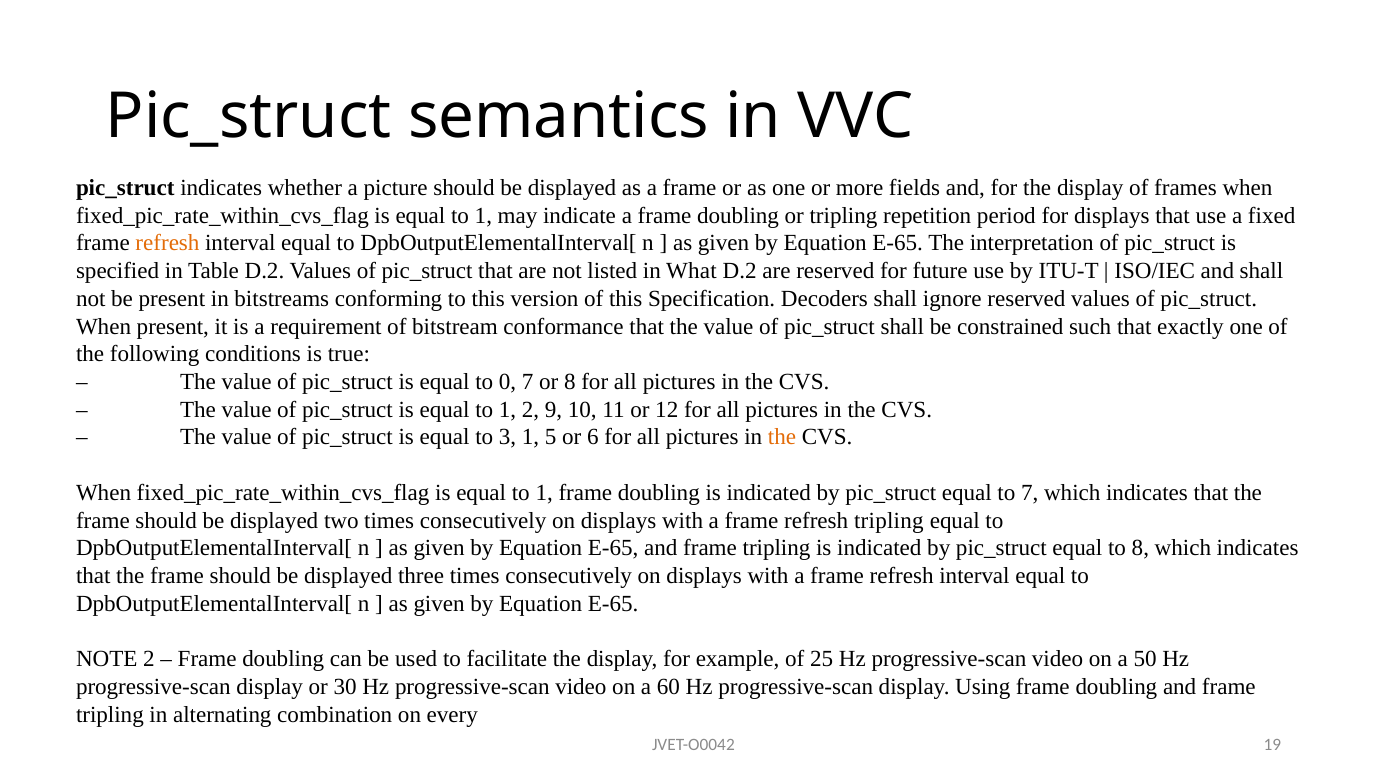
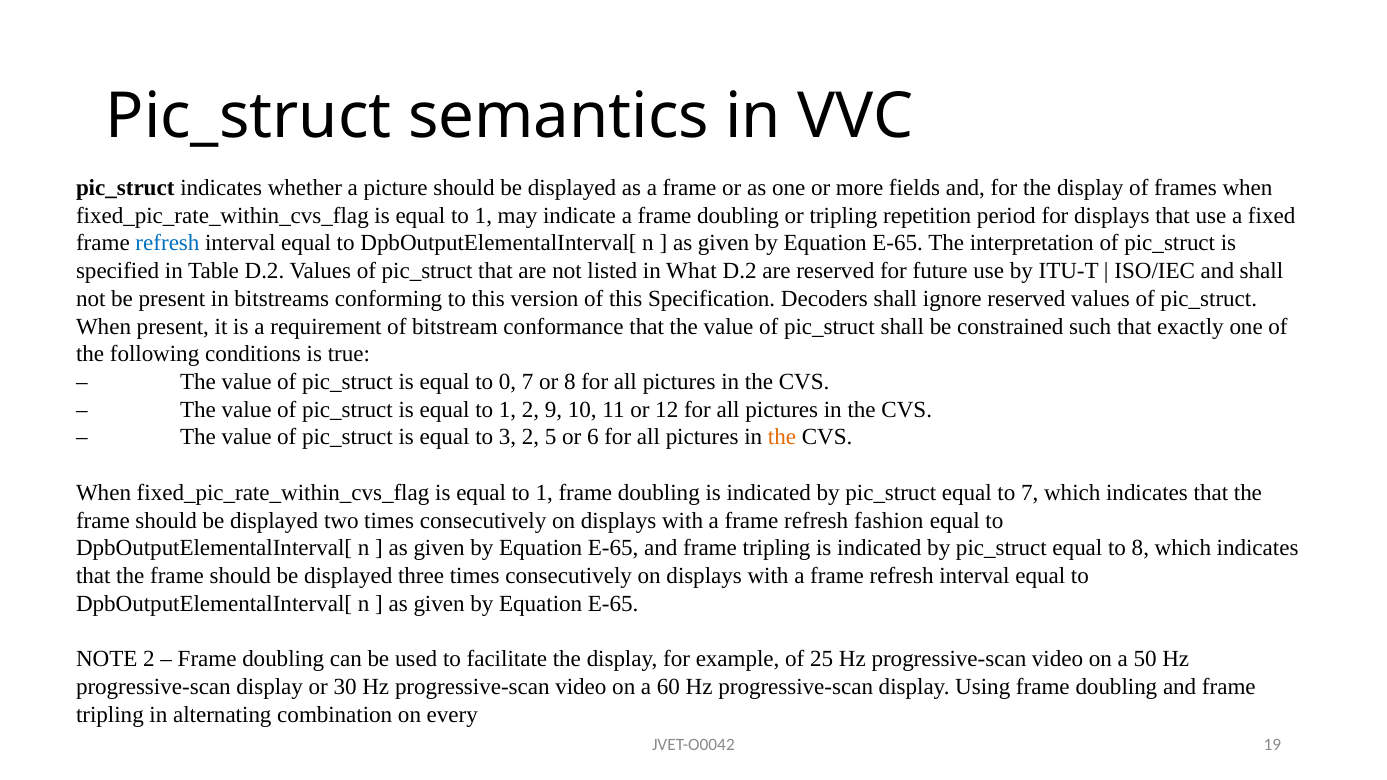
refresh colour: orange -> blue (167, 243)
3 1: 1 -> 2 (530, 437)
refresh tripling: tripling -> fashion (889, 521)
